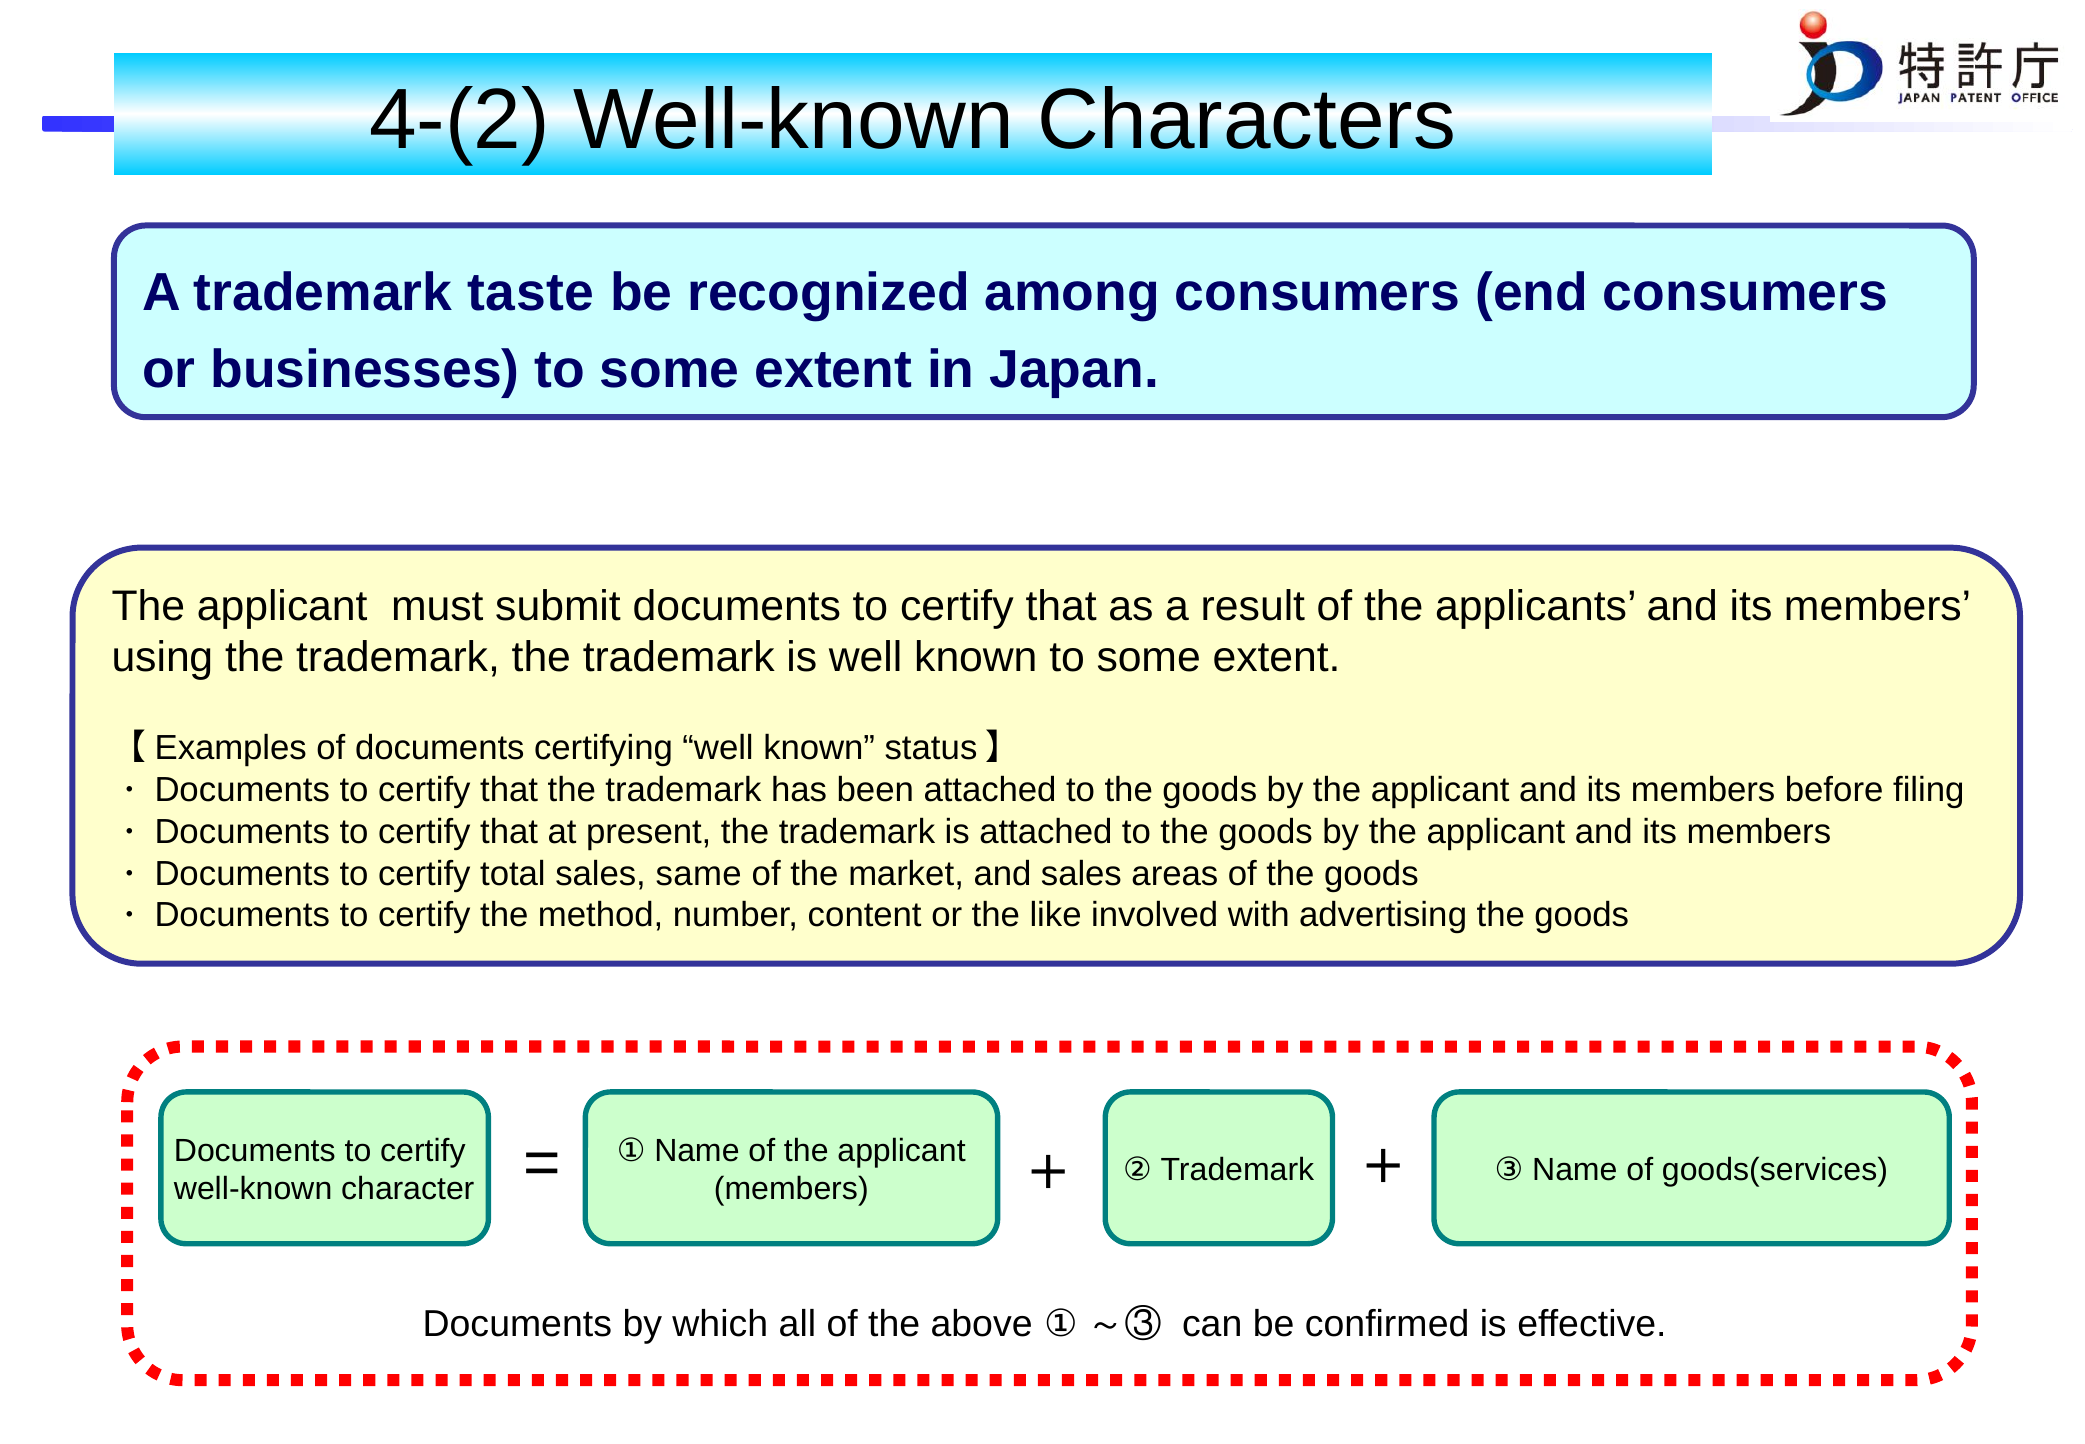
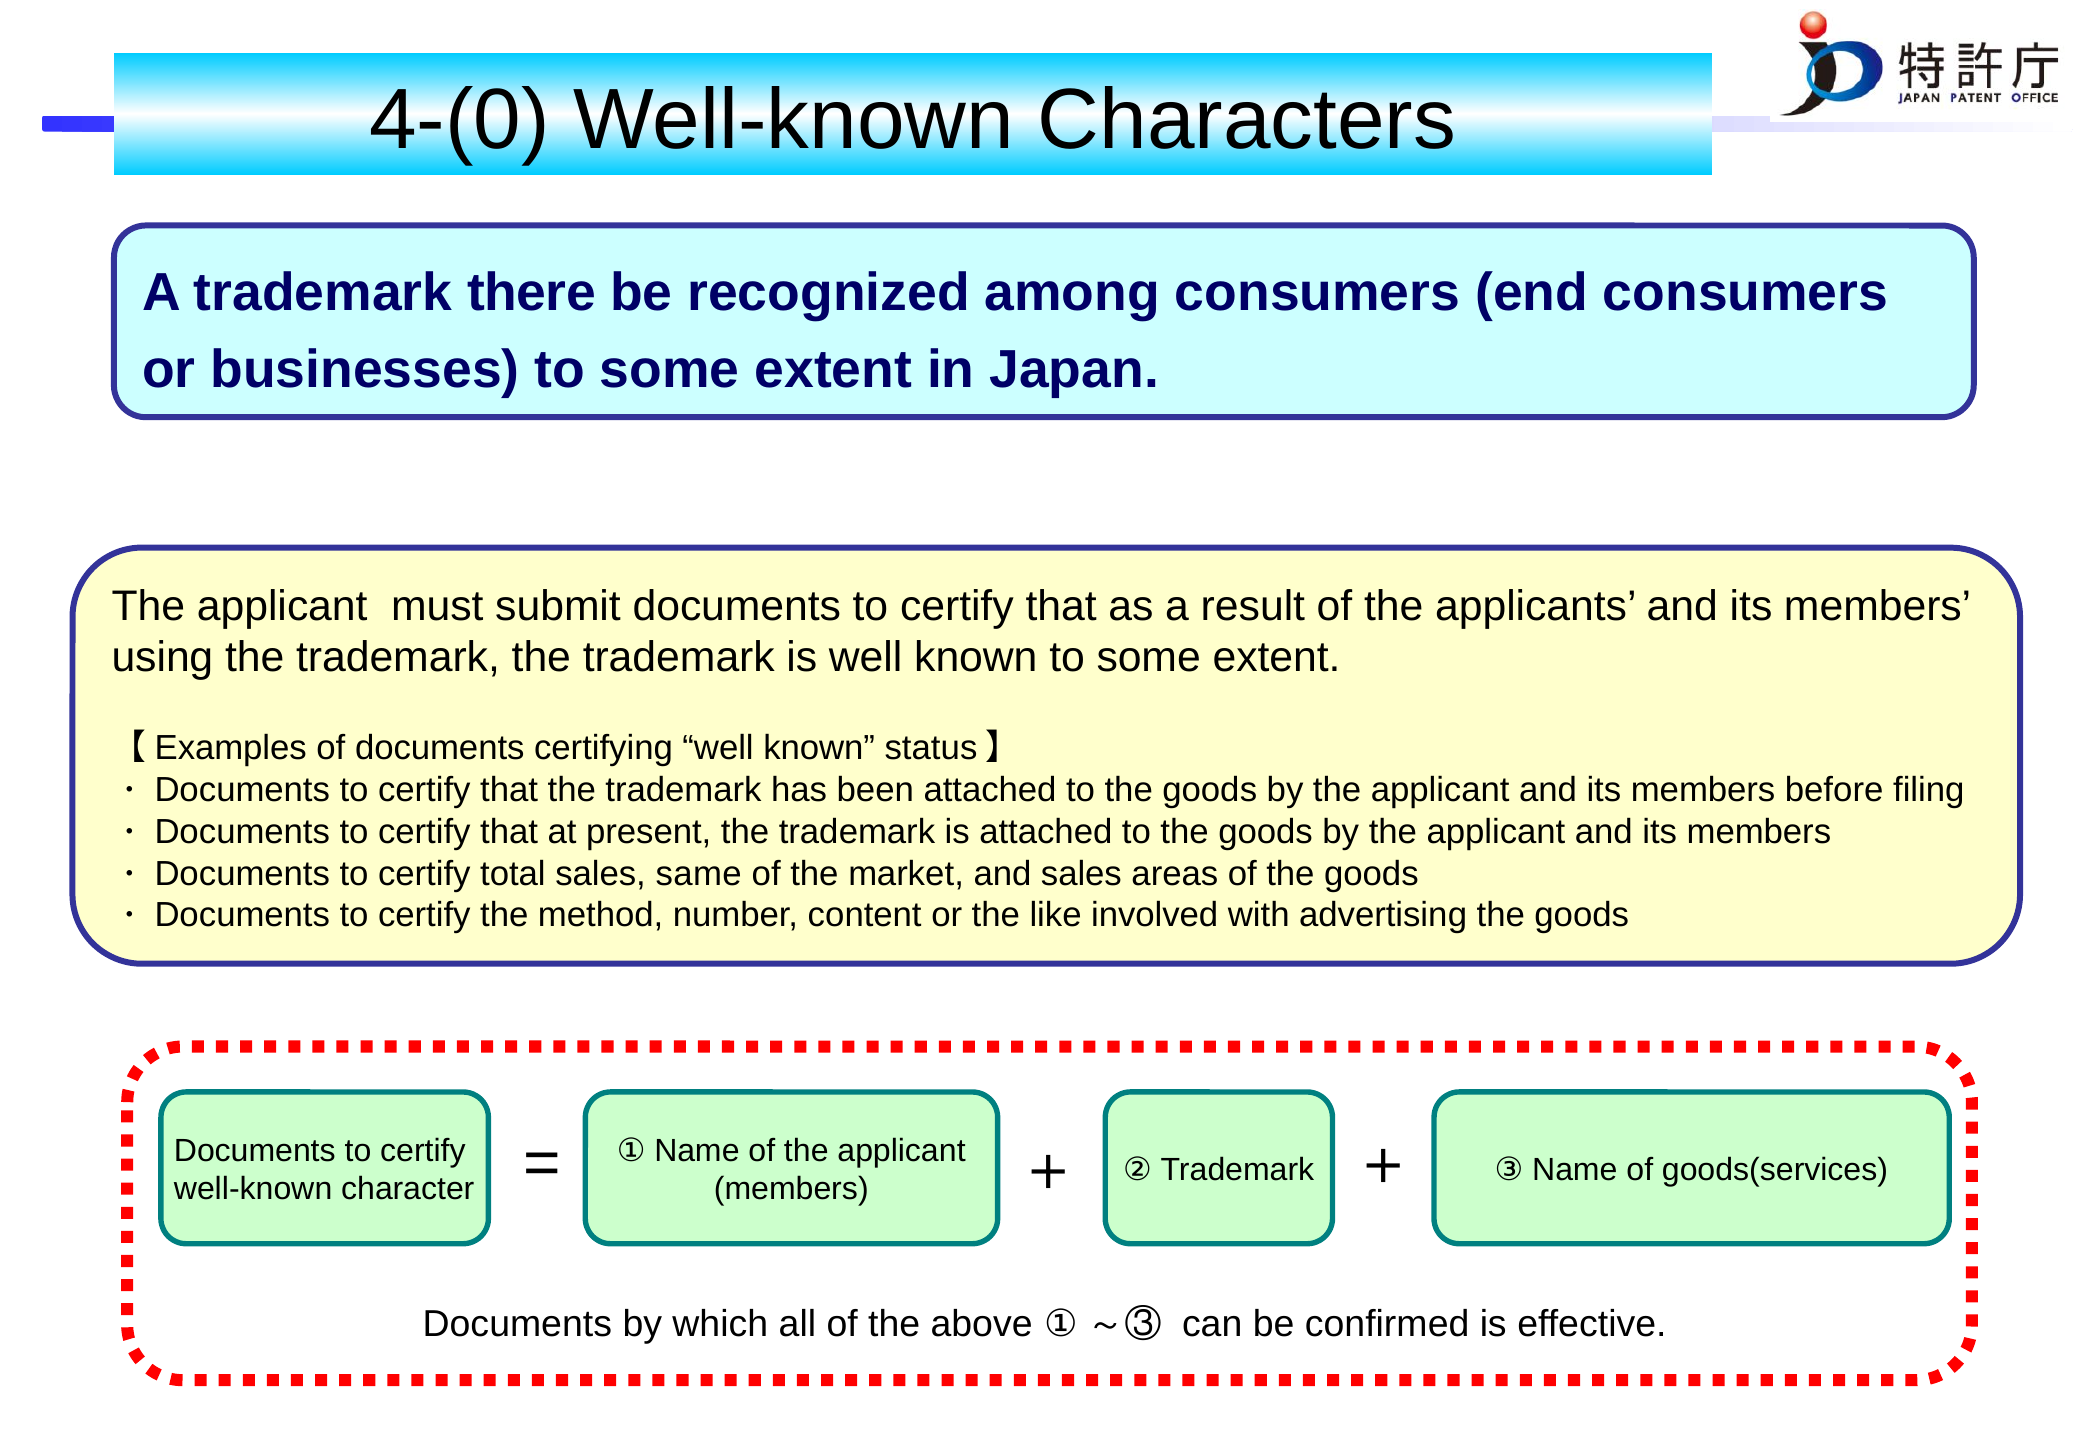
4-(2: 4-(2 -> 4-(0 (459, 120)
taste: taste -> there (531, 293)
